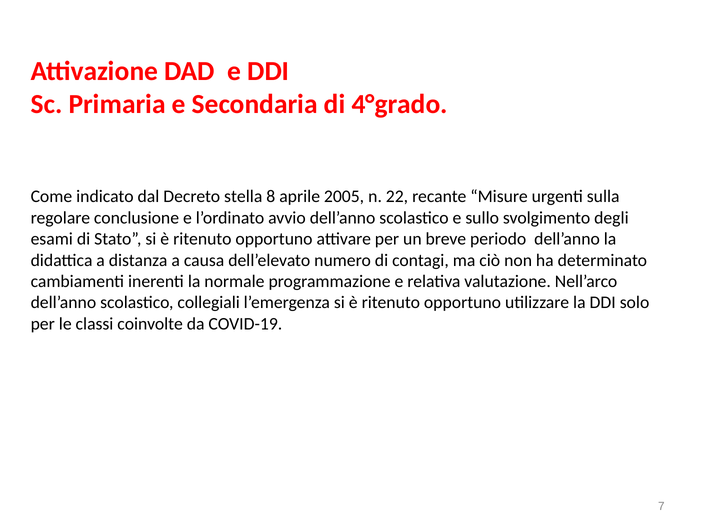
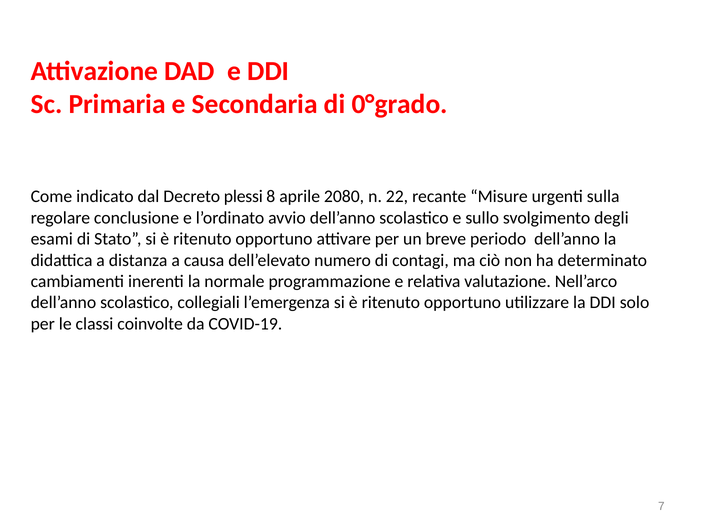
4°grado: 4°grado -> 0°grado (400, 104)
stella: stella -> plessi (243, 197)
2005: 2005 -> 2080 (344, 197)
